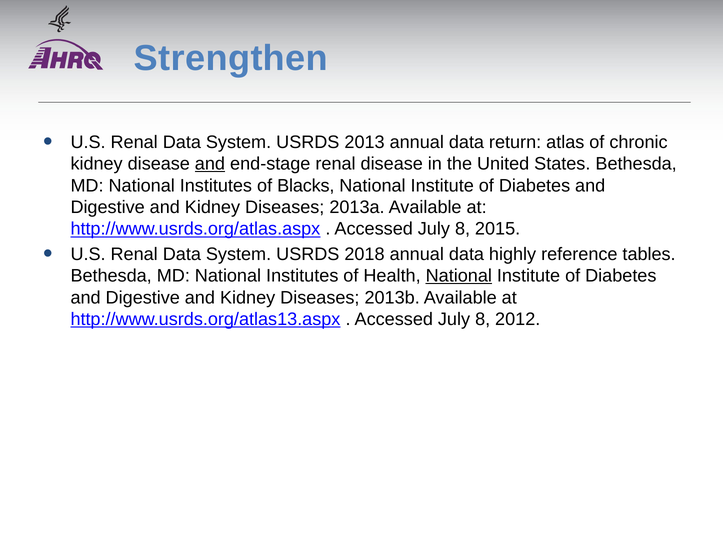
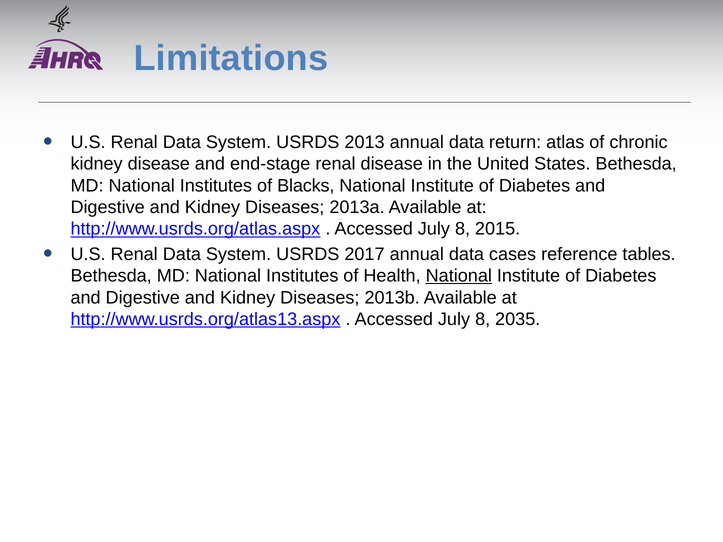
Strengthen: Strengthen -> Limitations (231, 59)
and underline: present -> none (210, 164)
2018: 2018 -> 2017 (364, 254)
highly: highly -> cases (513, 254)
2012: 2012 -> 2035 (518, 319)
